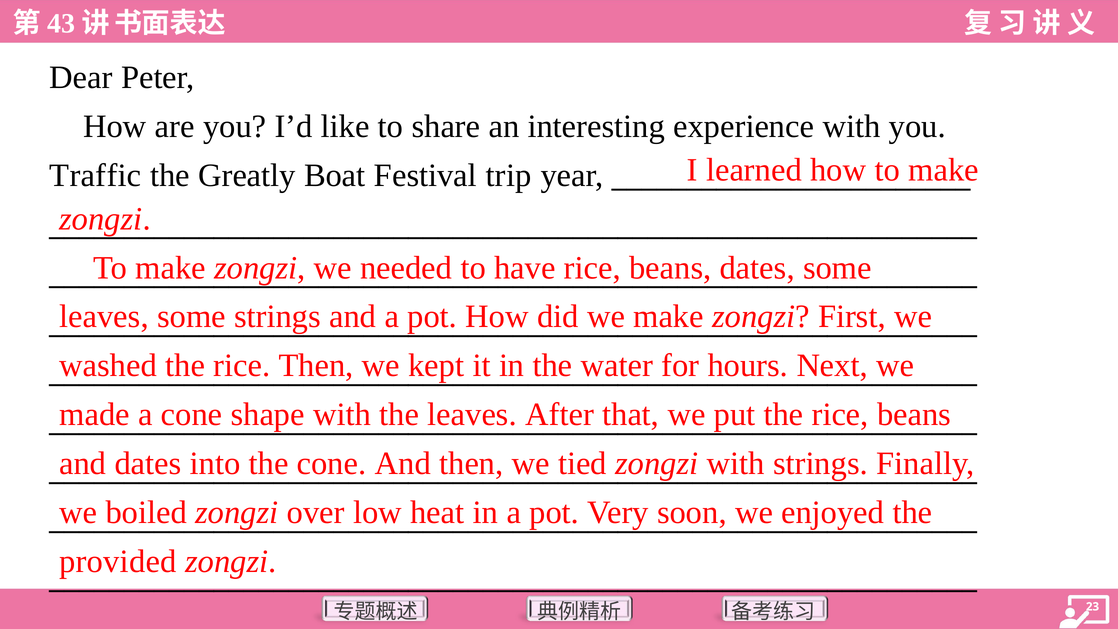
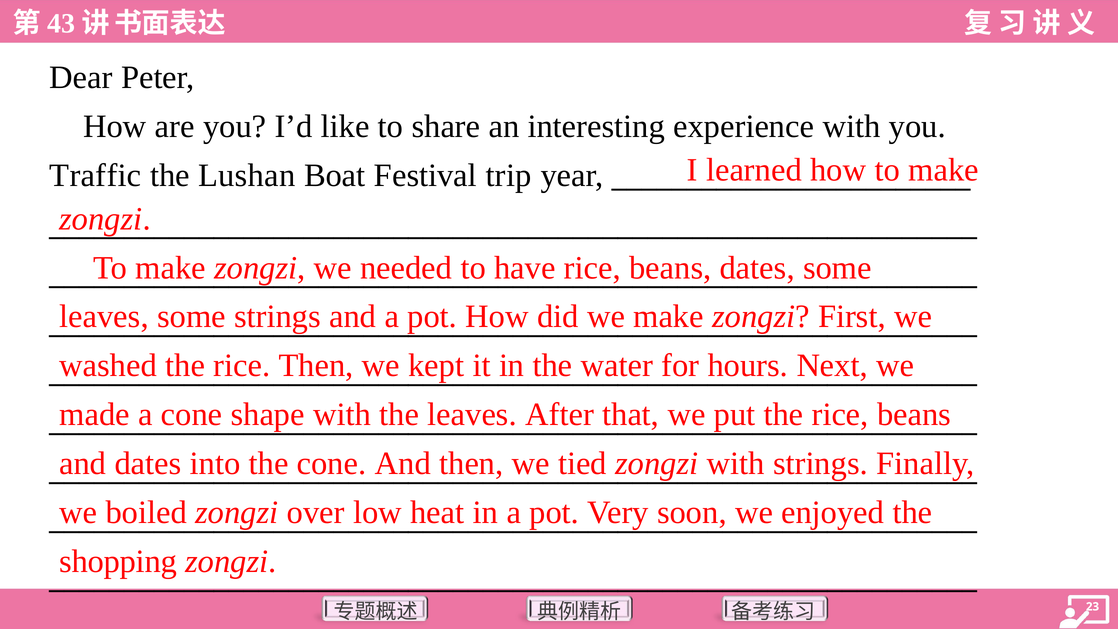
Greatly: Greatly -> Lushan (247, 175)
provided: provided -> shopping (118, 561)
